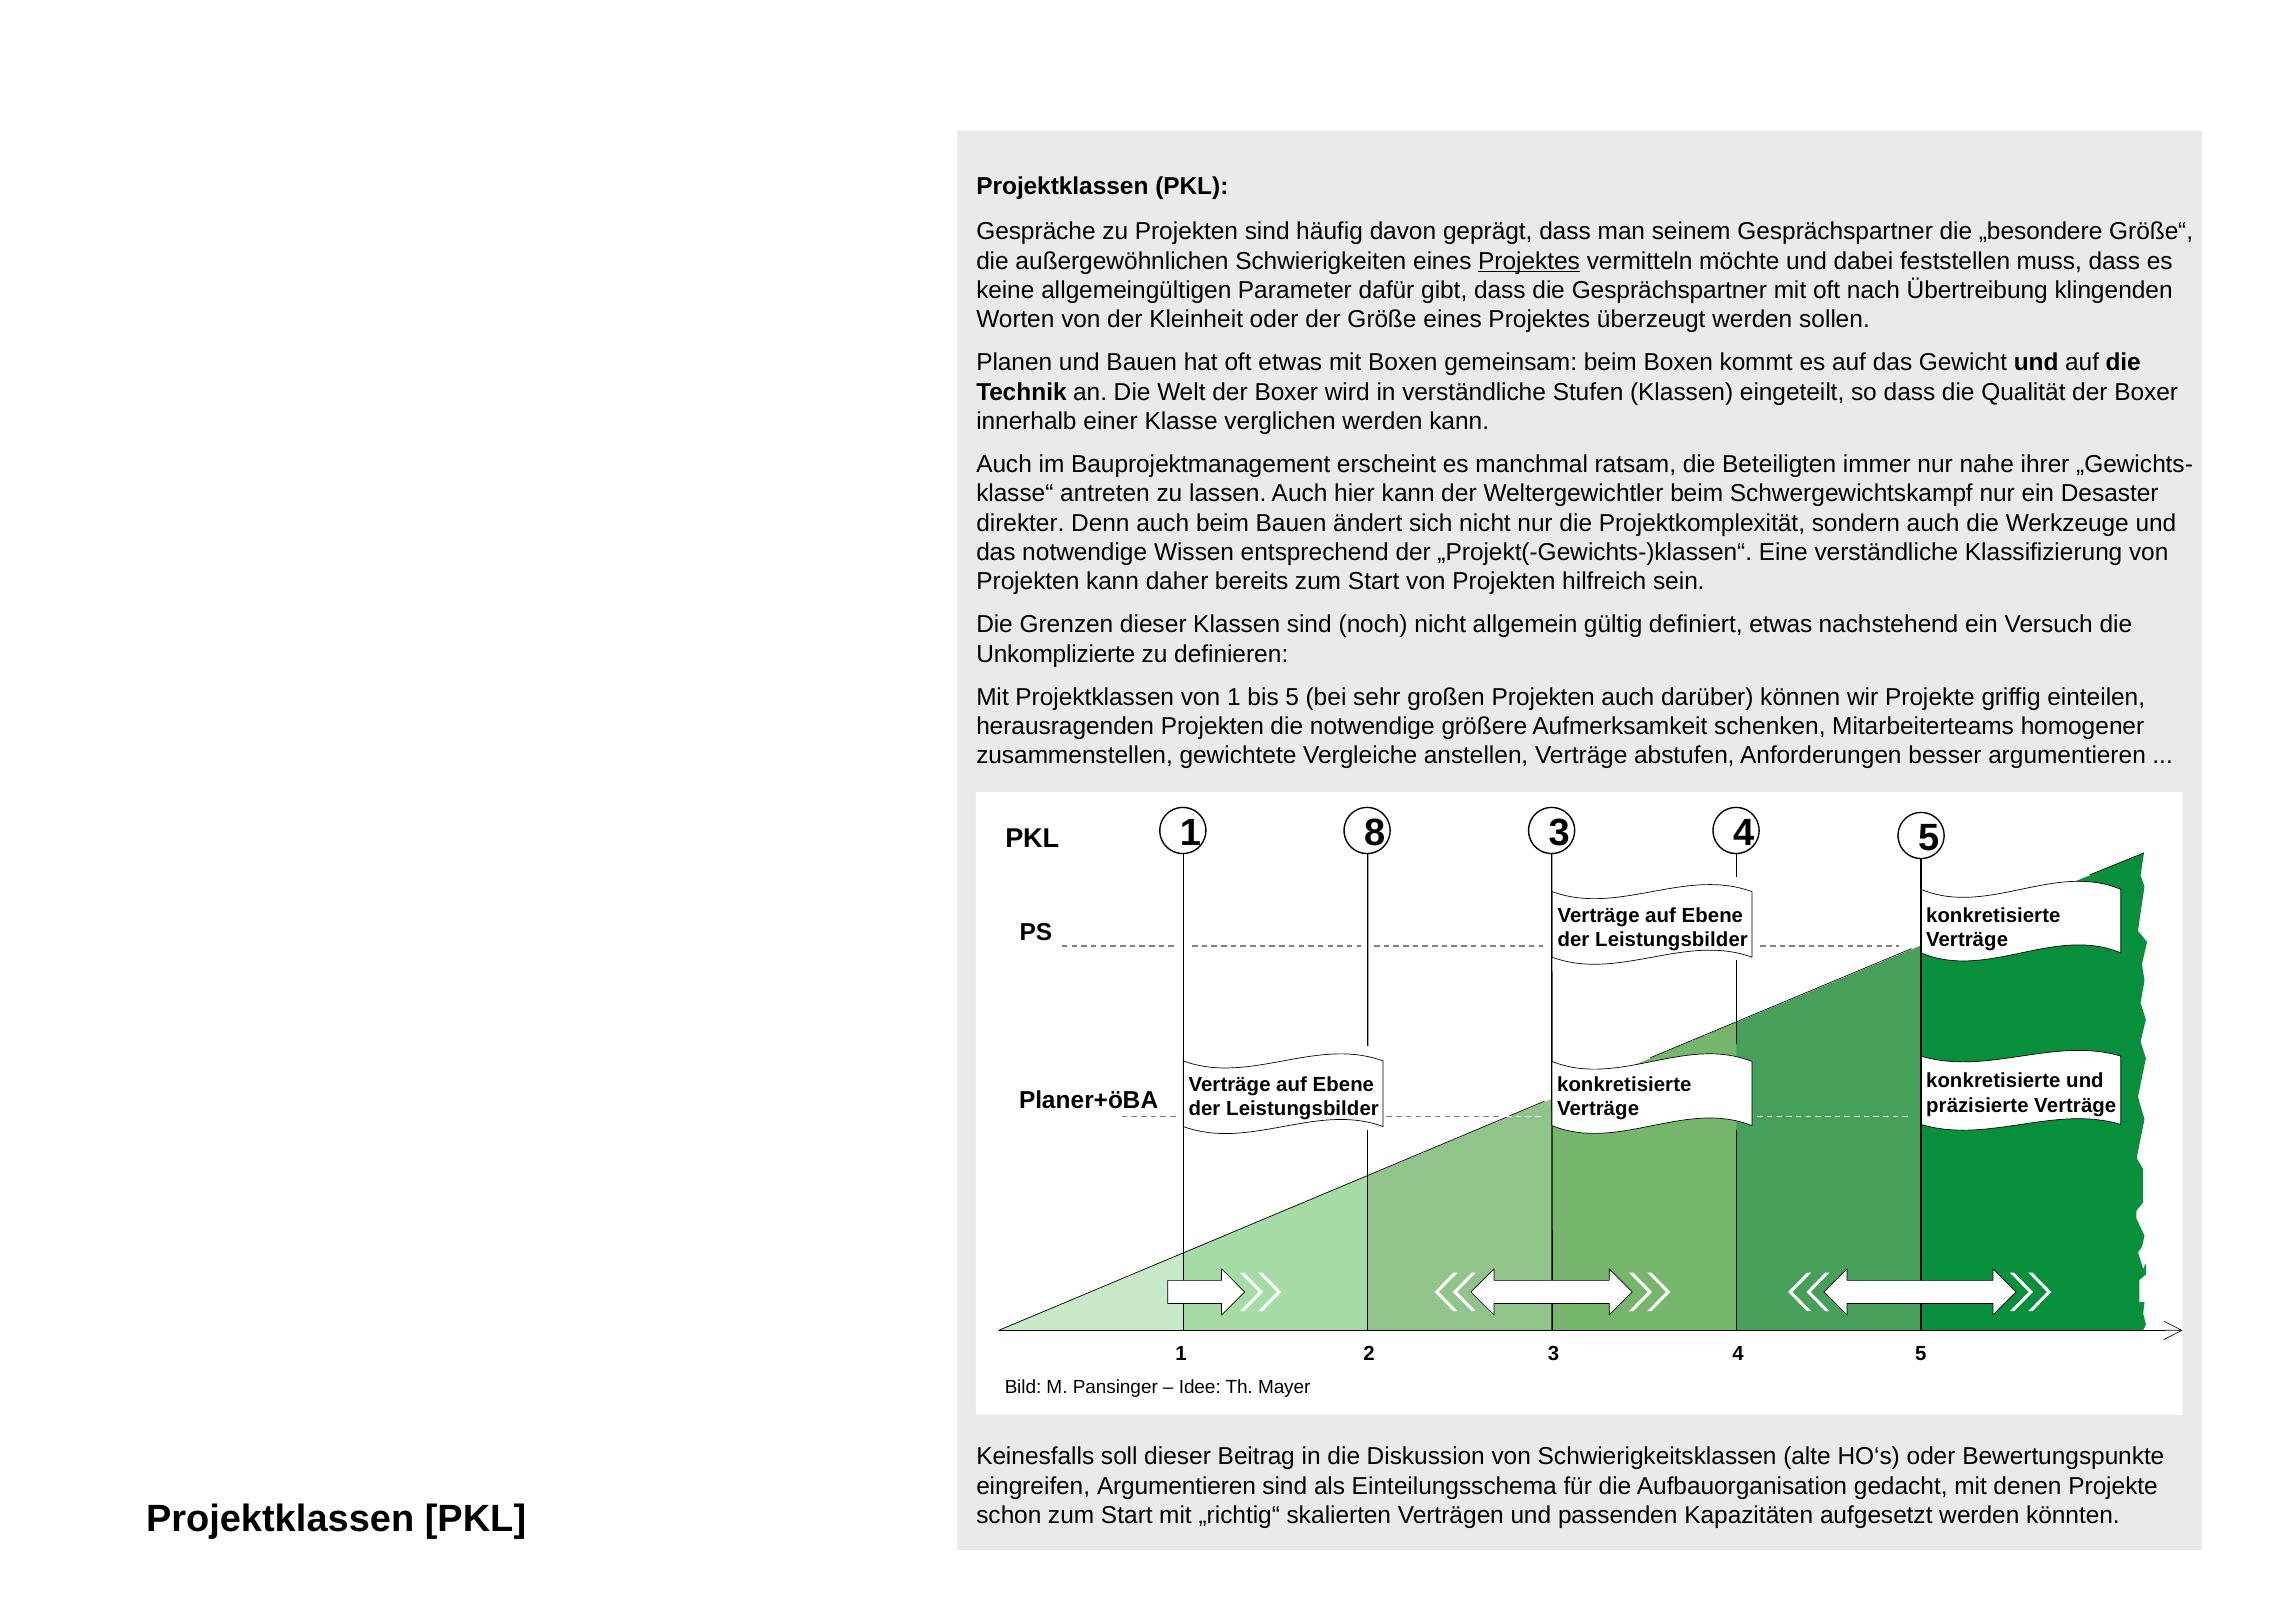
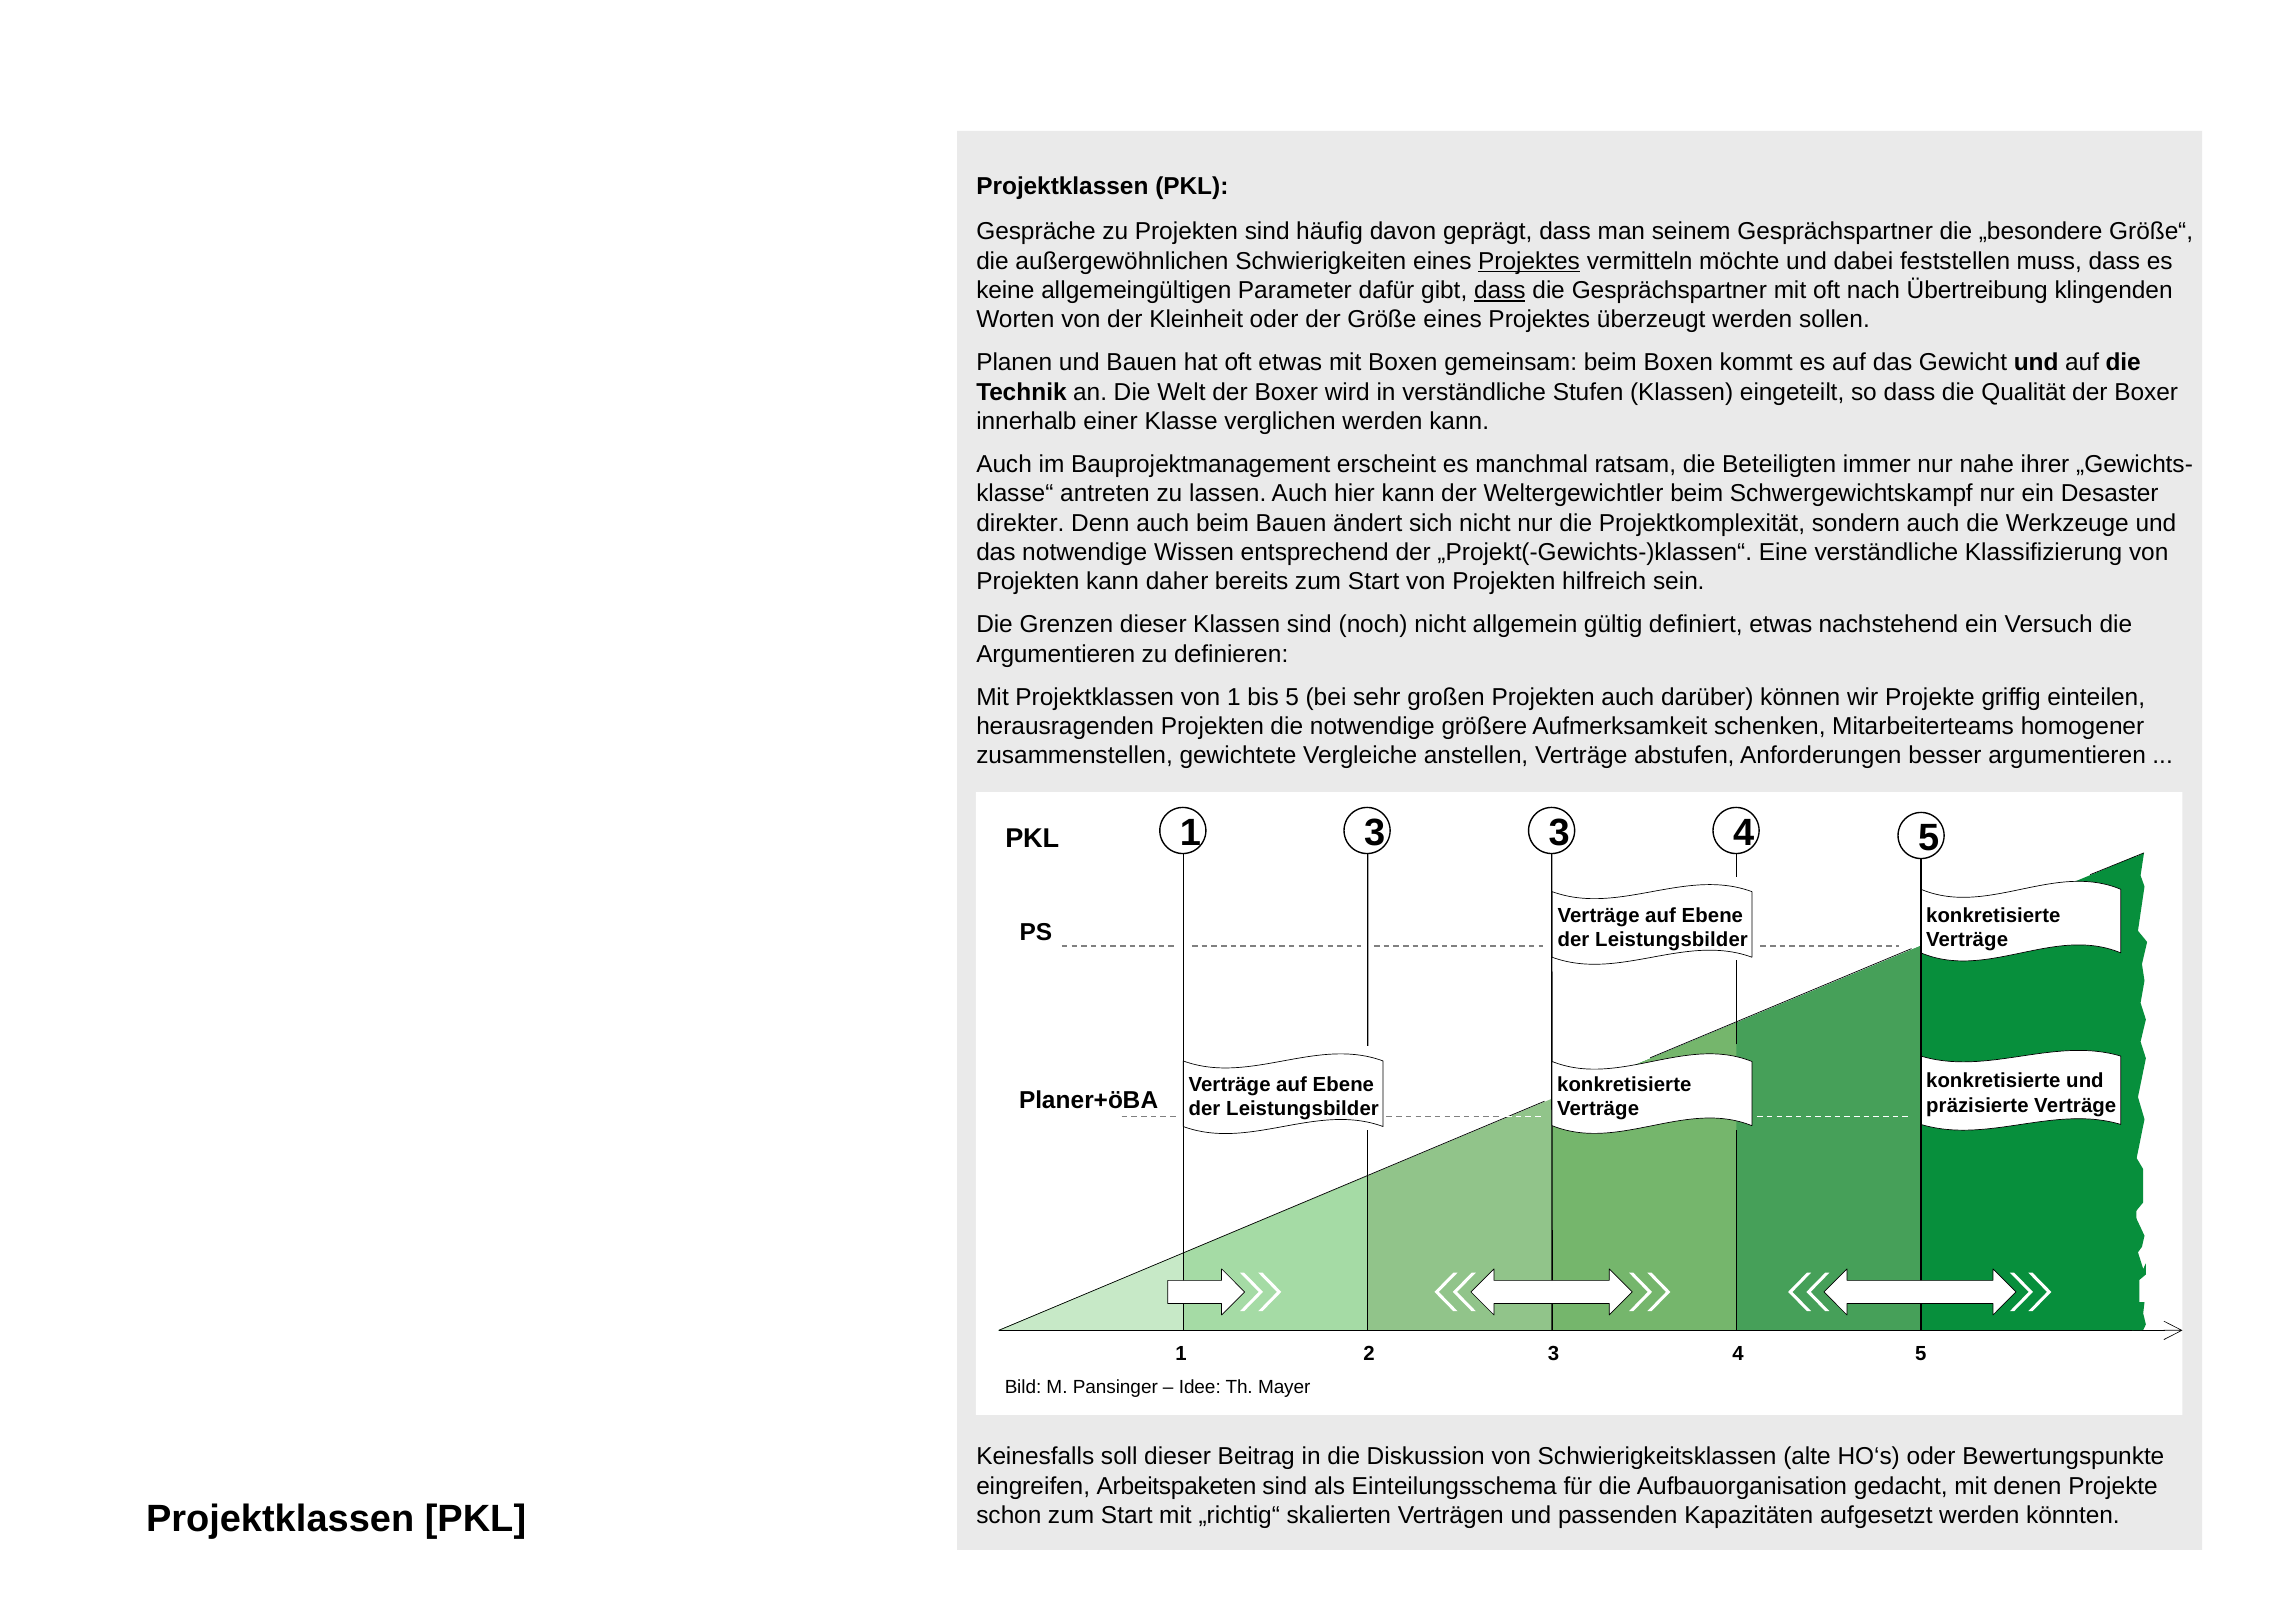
dass underline: none -> present (1500, 290)
Unkomplizierte: Unkomplizierte -> Argumentieren (1056, 654)
1 8: 8 -> 3 (1375, 833)
eingreifen Argumentieren: Argumentieren -> Arbeitspaketen (1177, 1486)
